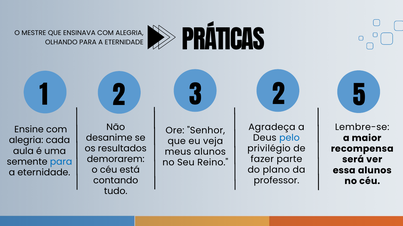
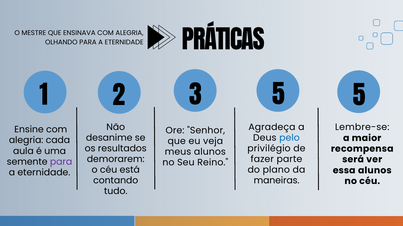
3 2: 2 -> 5 (278, 96)
para colour: blue -> purple (61, 162)
professor: professor -> maneiras (277, 181)
